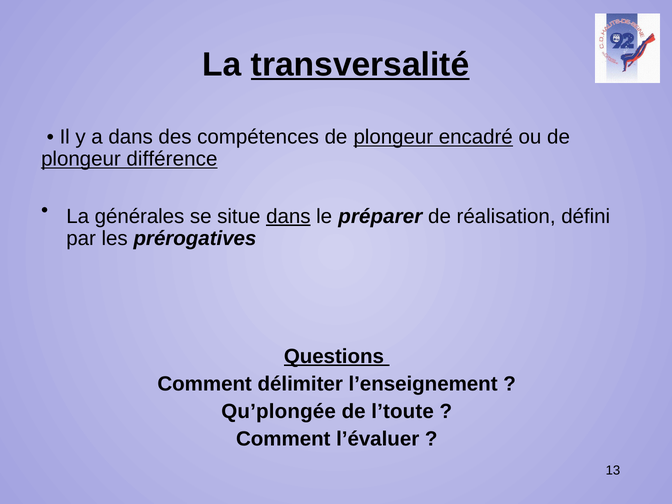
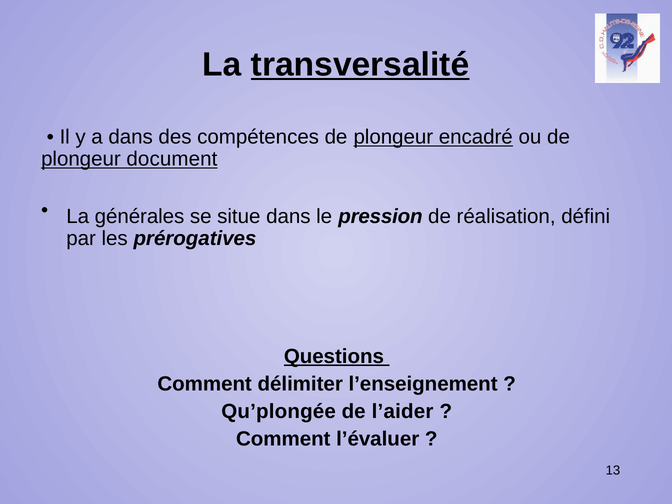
différence: différence -> document (172, 159)
dans underline: present -> none (288, 217)
préparer: préparer -> pression (380, 217)
l’toute: l’toute -> l’aider (403, 411)
